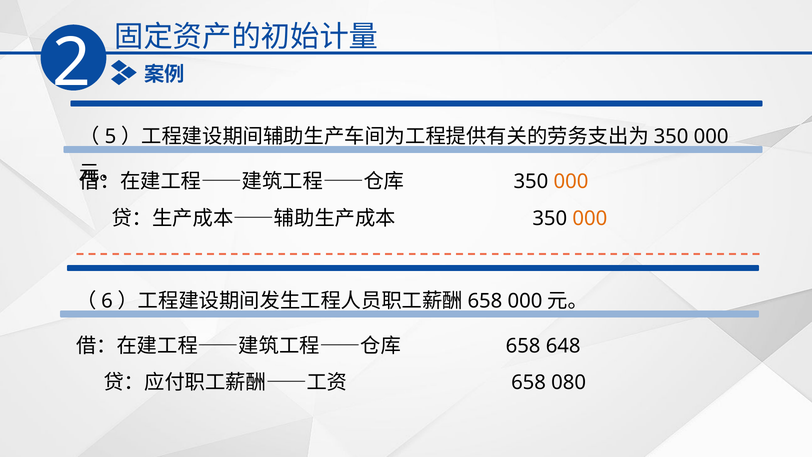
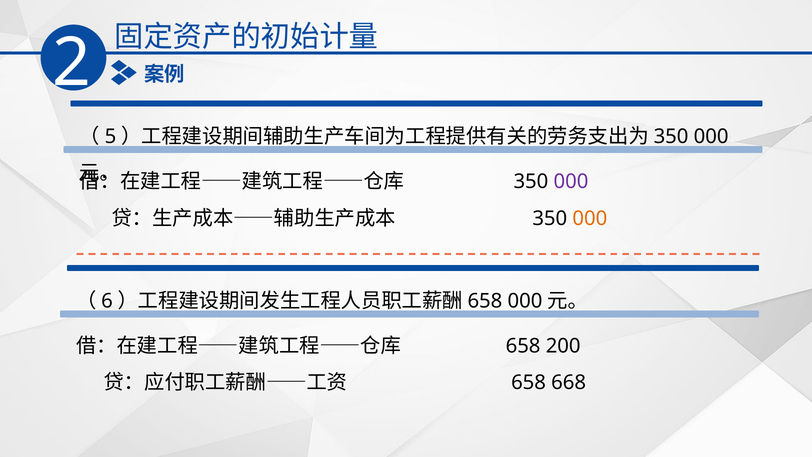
000 colour: orange -> purple (571, 182)
648: 648 -> 200 (563, 346)
080: 080 -> 668 (569, 383)
